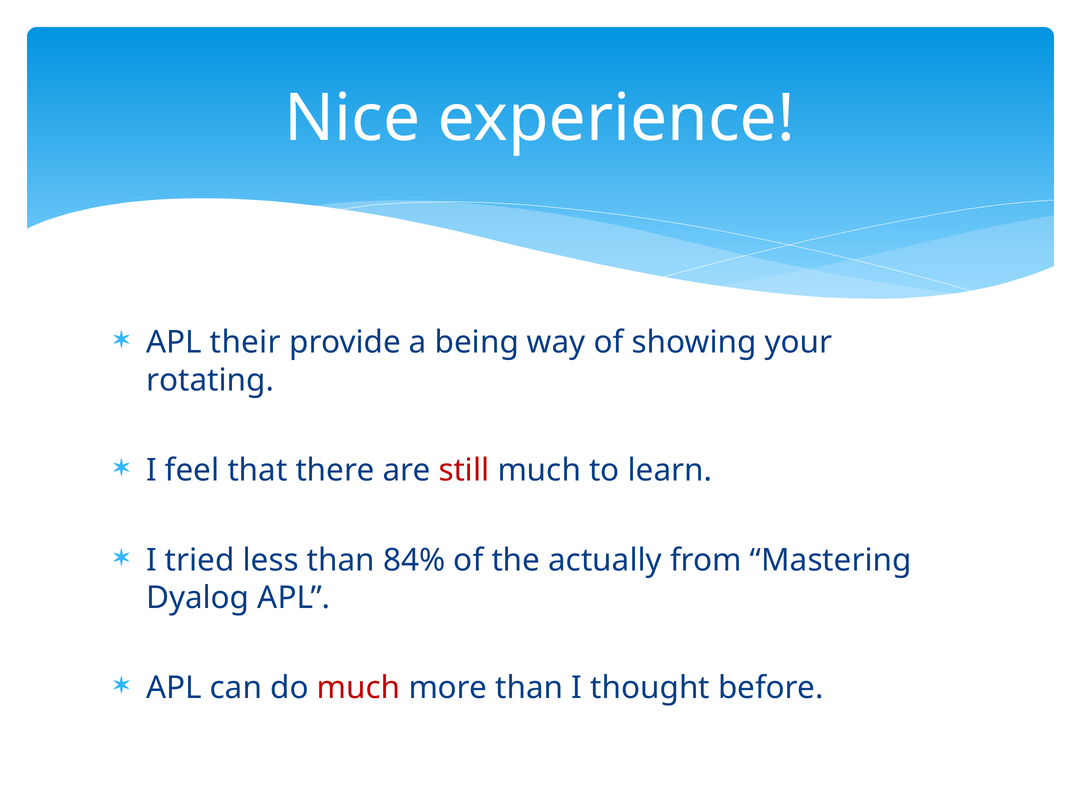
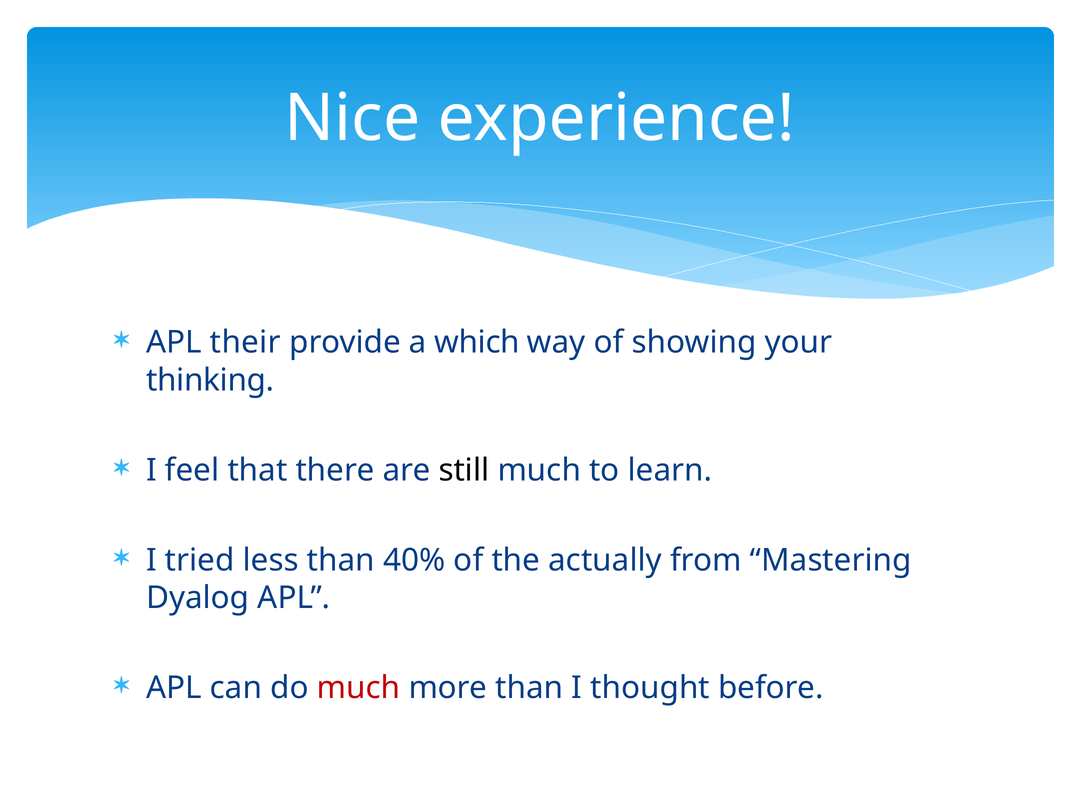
being: being -> which (477, 343)
rotating: rotating -> thinking (210, 380)
still colour: red -> black (464, 470)
84%: 84% -> 40% (414, 560)
